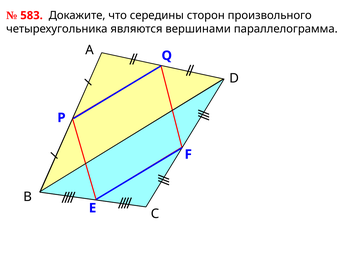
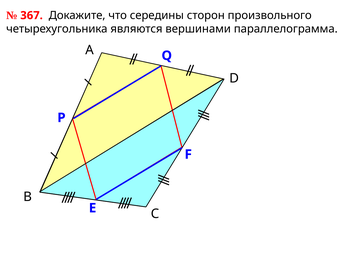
583: 583 -> 367 (32, 15)
